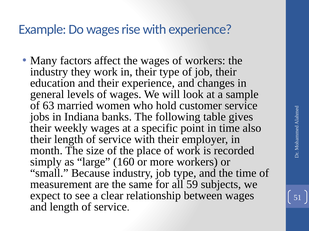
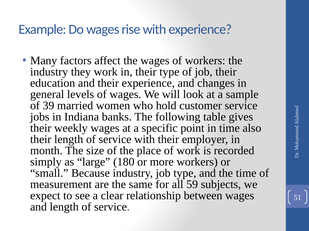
63: 63 -> 39 (48, 106)
160: 160 -> 180 (124, 162)
